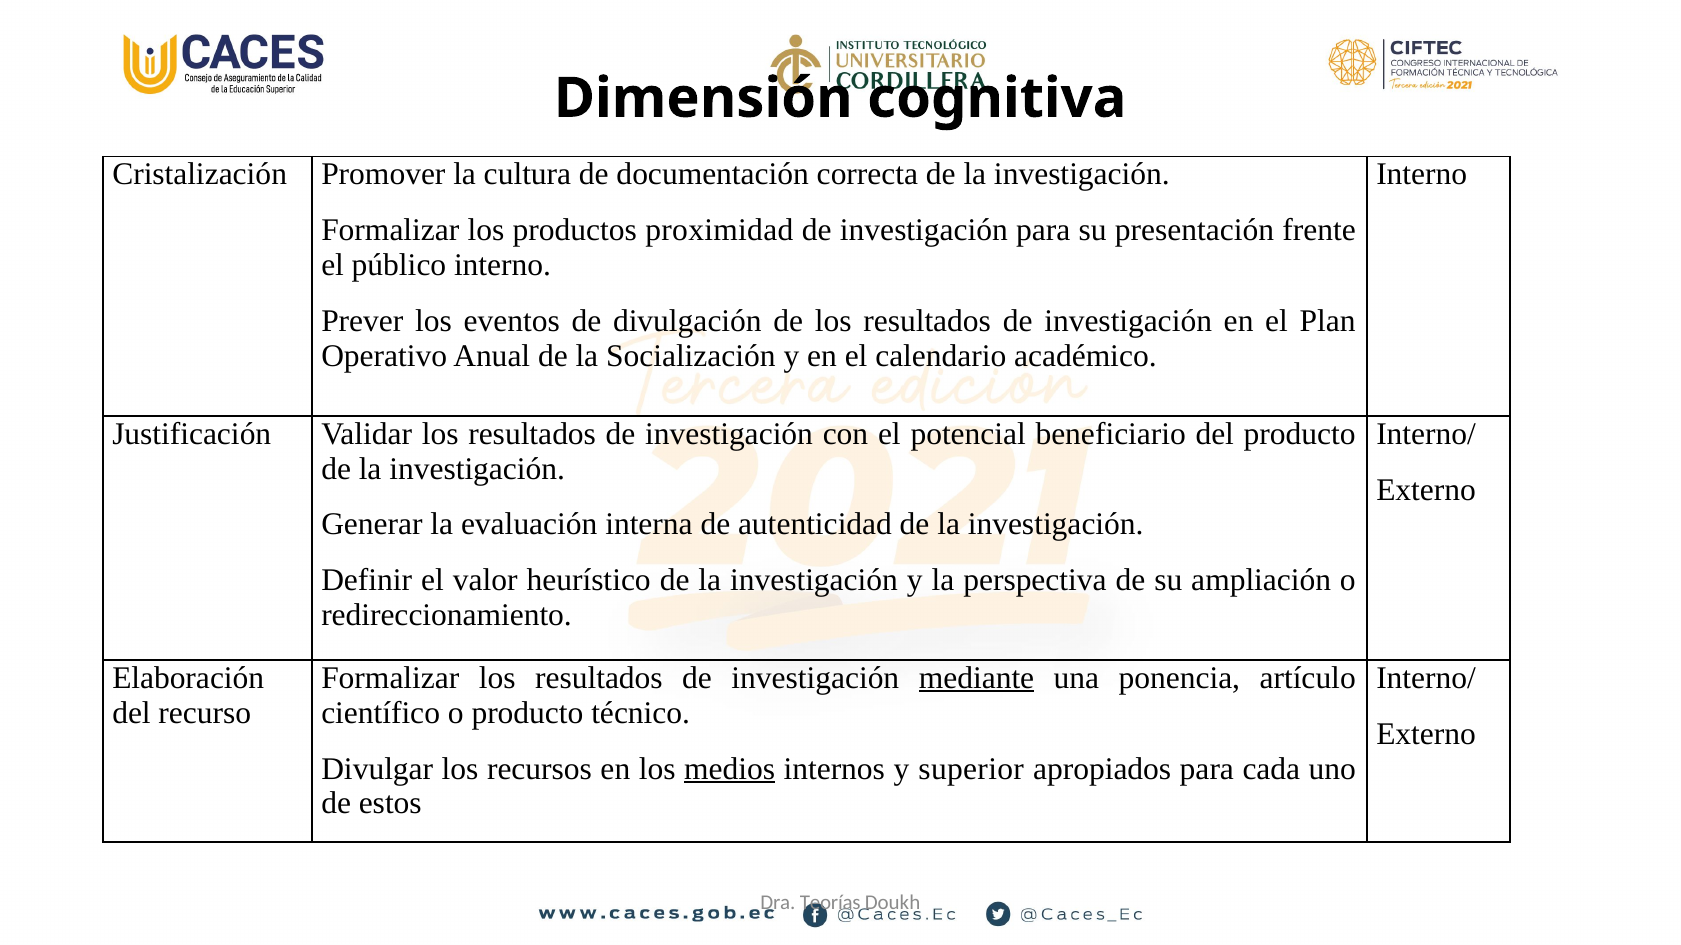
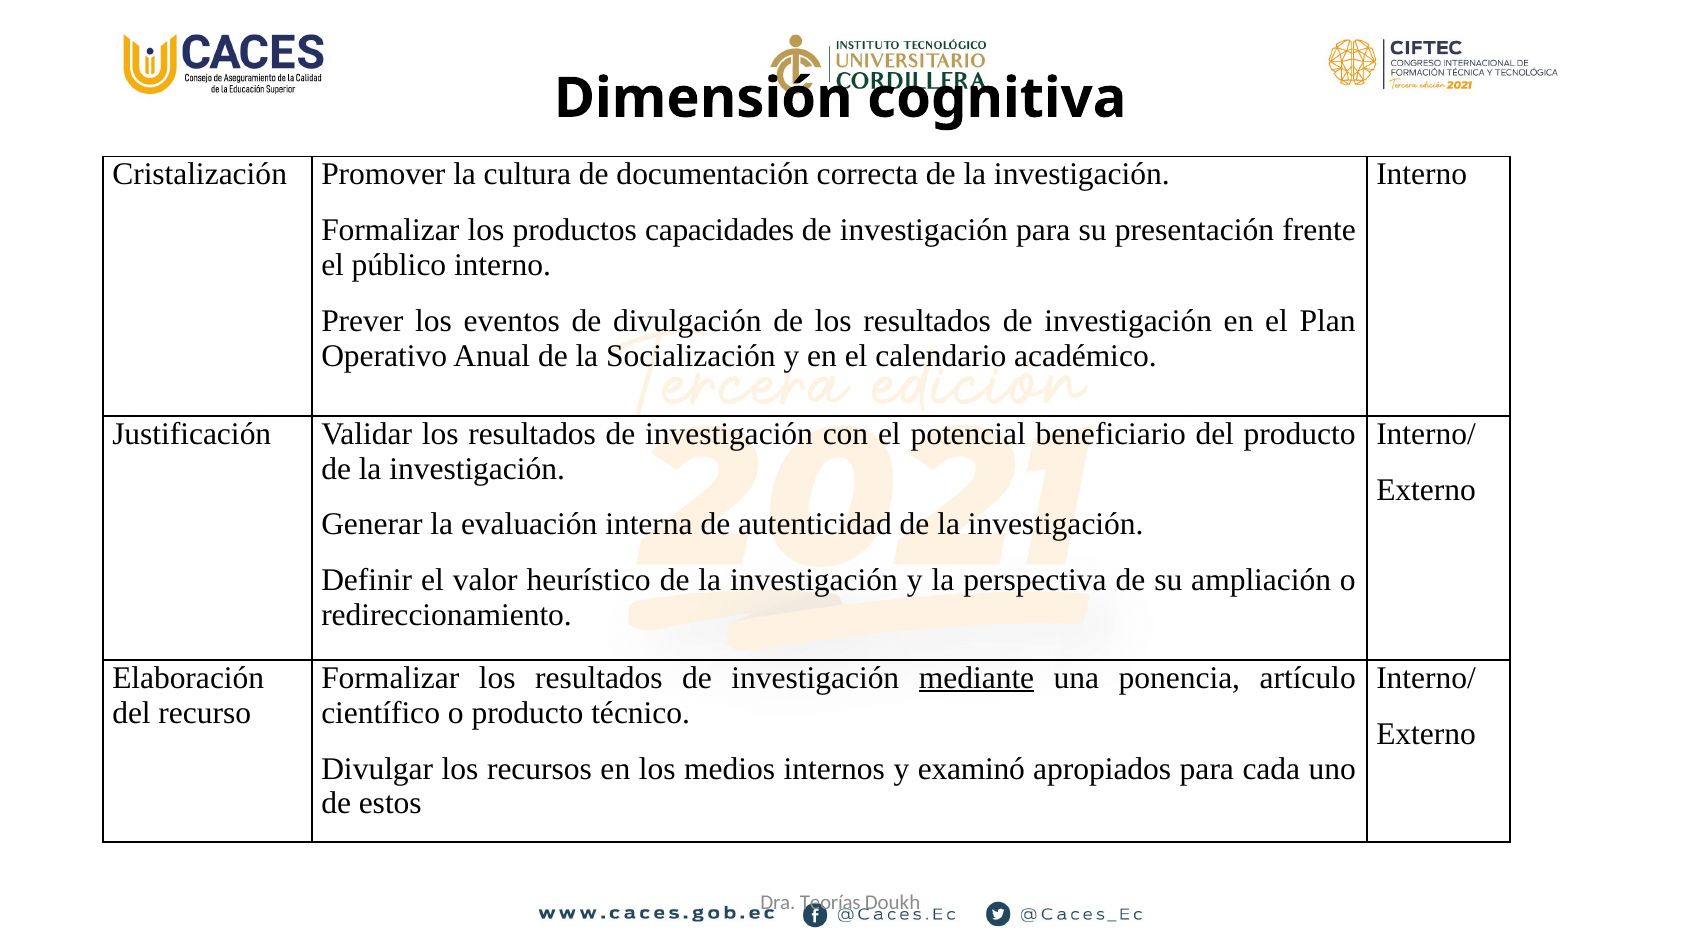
proximidad: proximidad -> capacidades (720, 230)
medios underline: present -> none (730, 769)
superior: superior -> examinó (971, 769)
